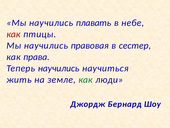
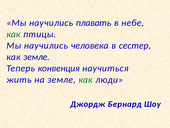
как colour: red -> green (13, 34)
правовая: правовая -> человека (90, 45)
как права: права -> земле (36, 57)
Теперь научились: научились -> конвенция (59, 68)
